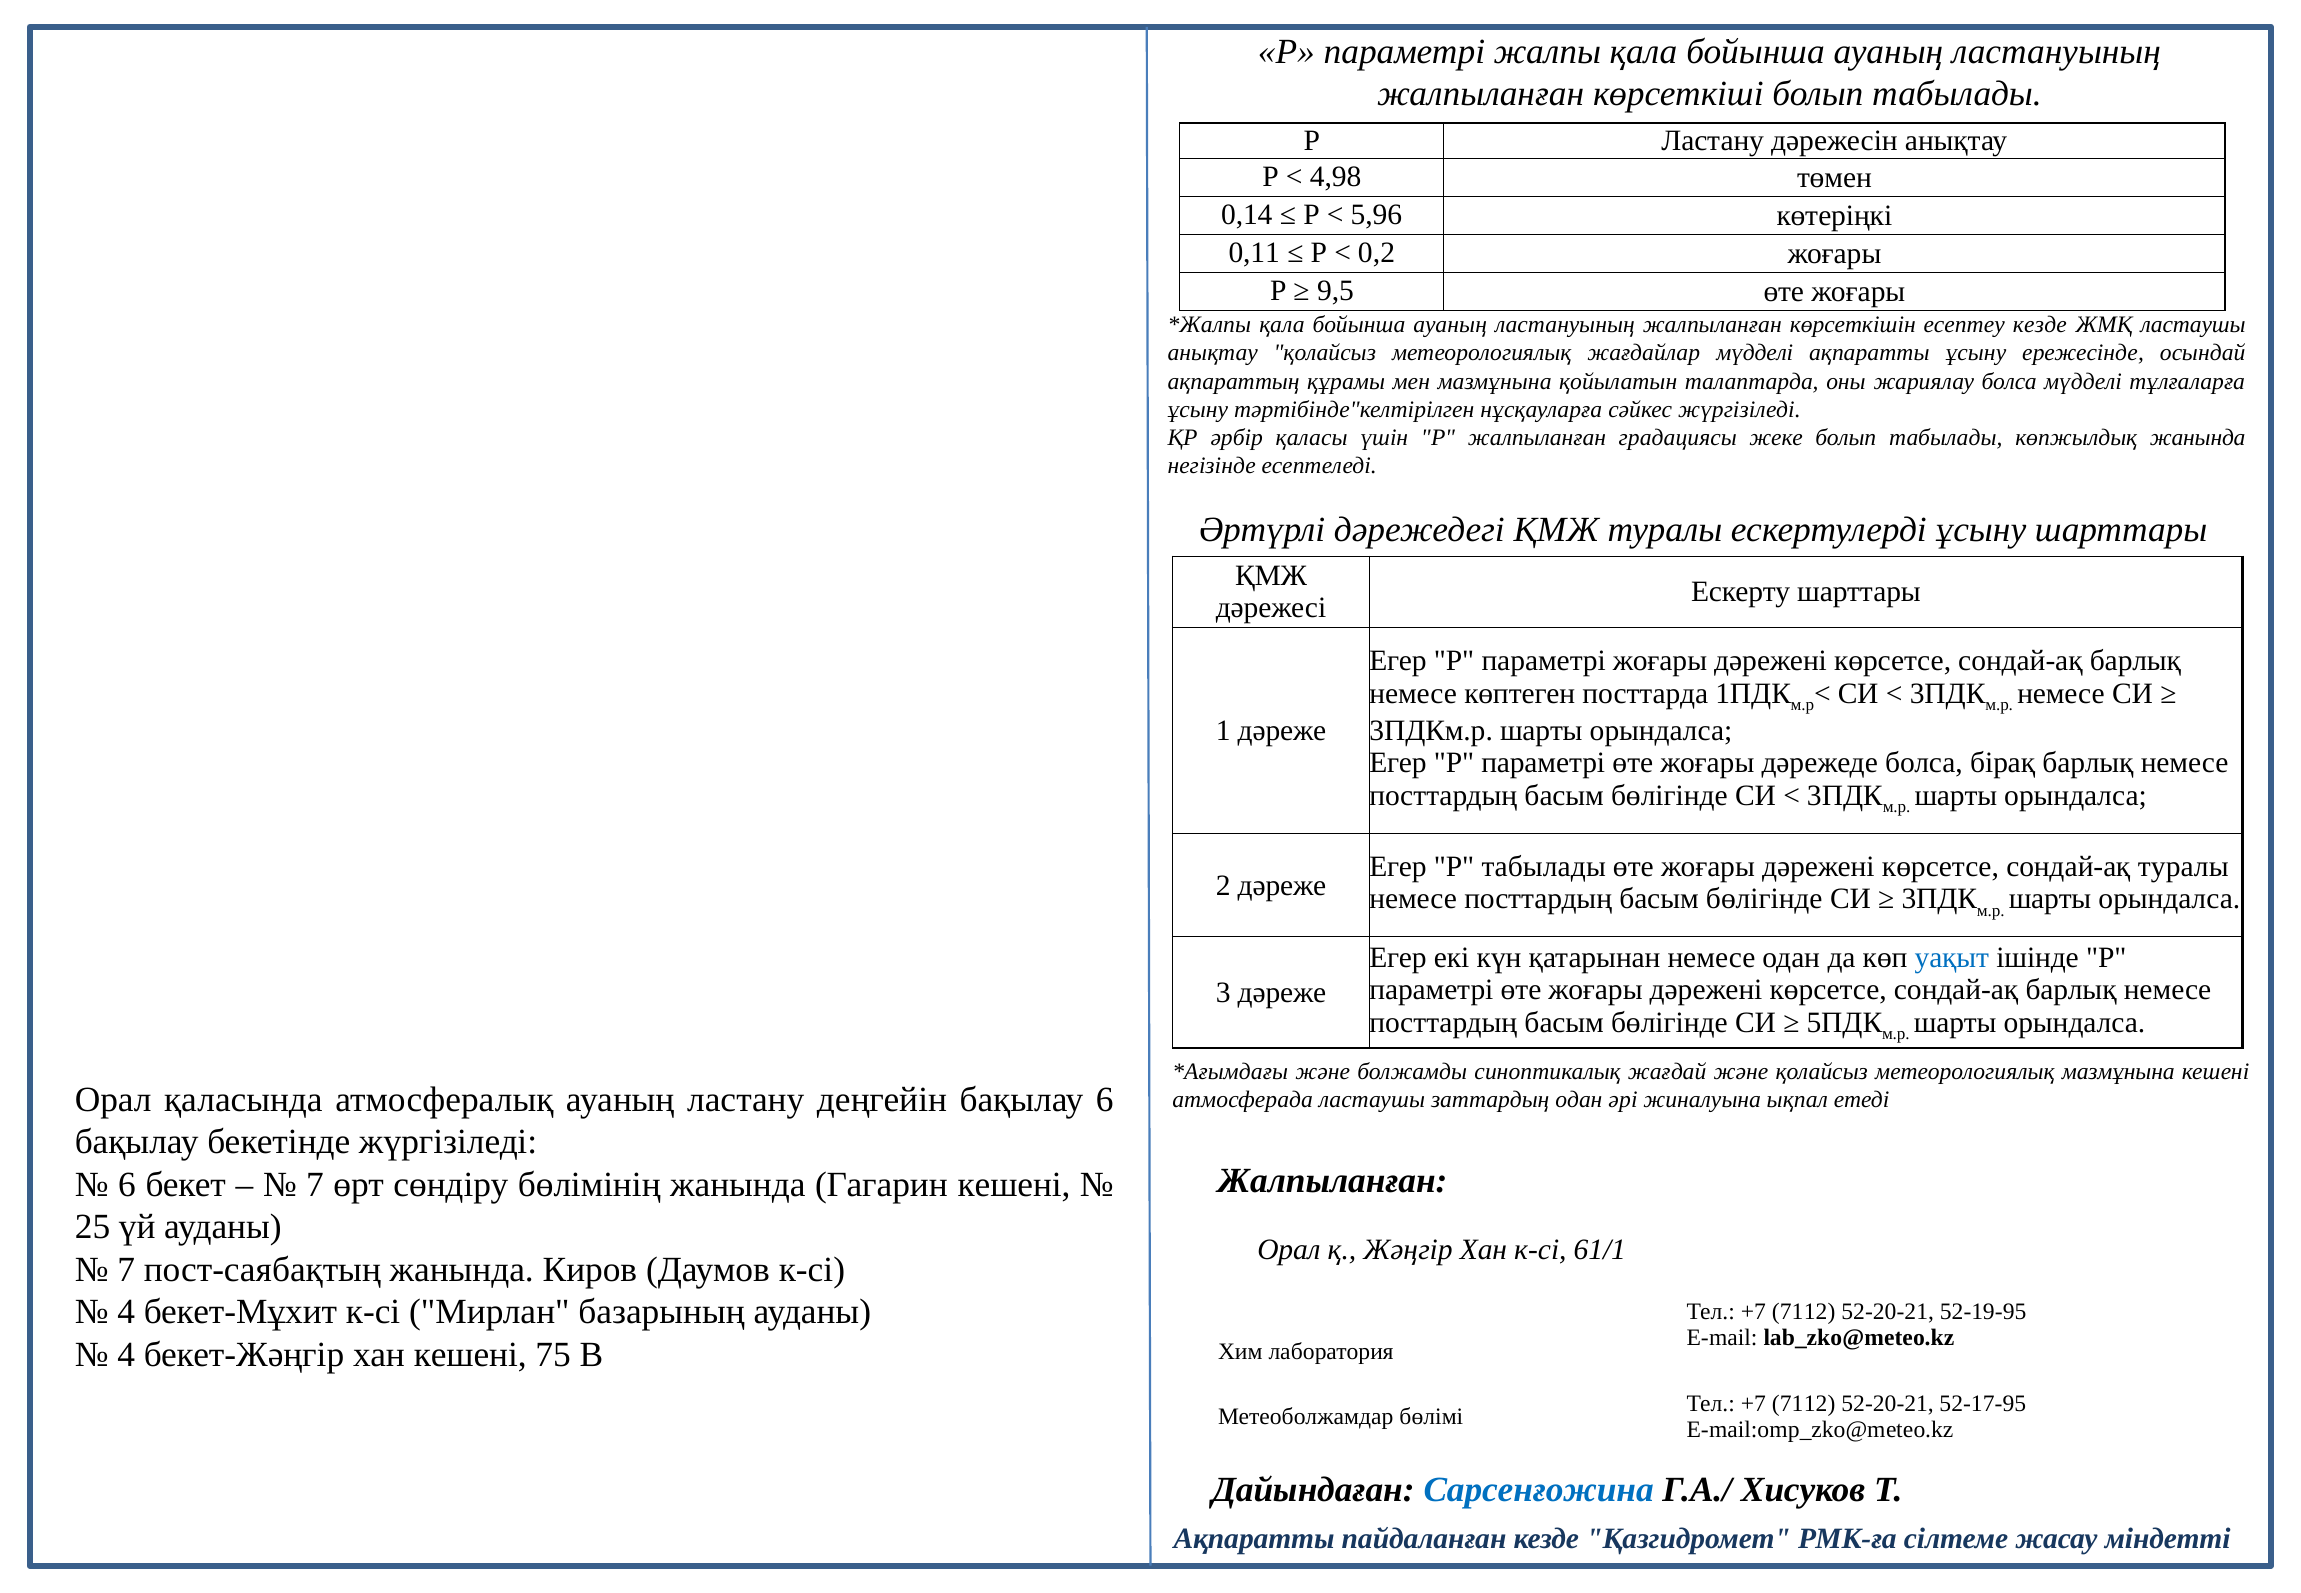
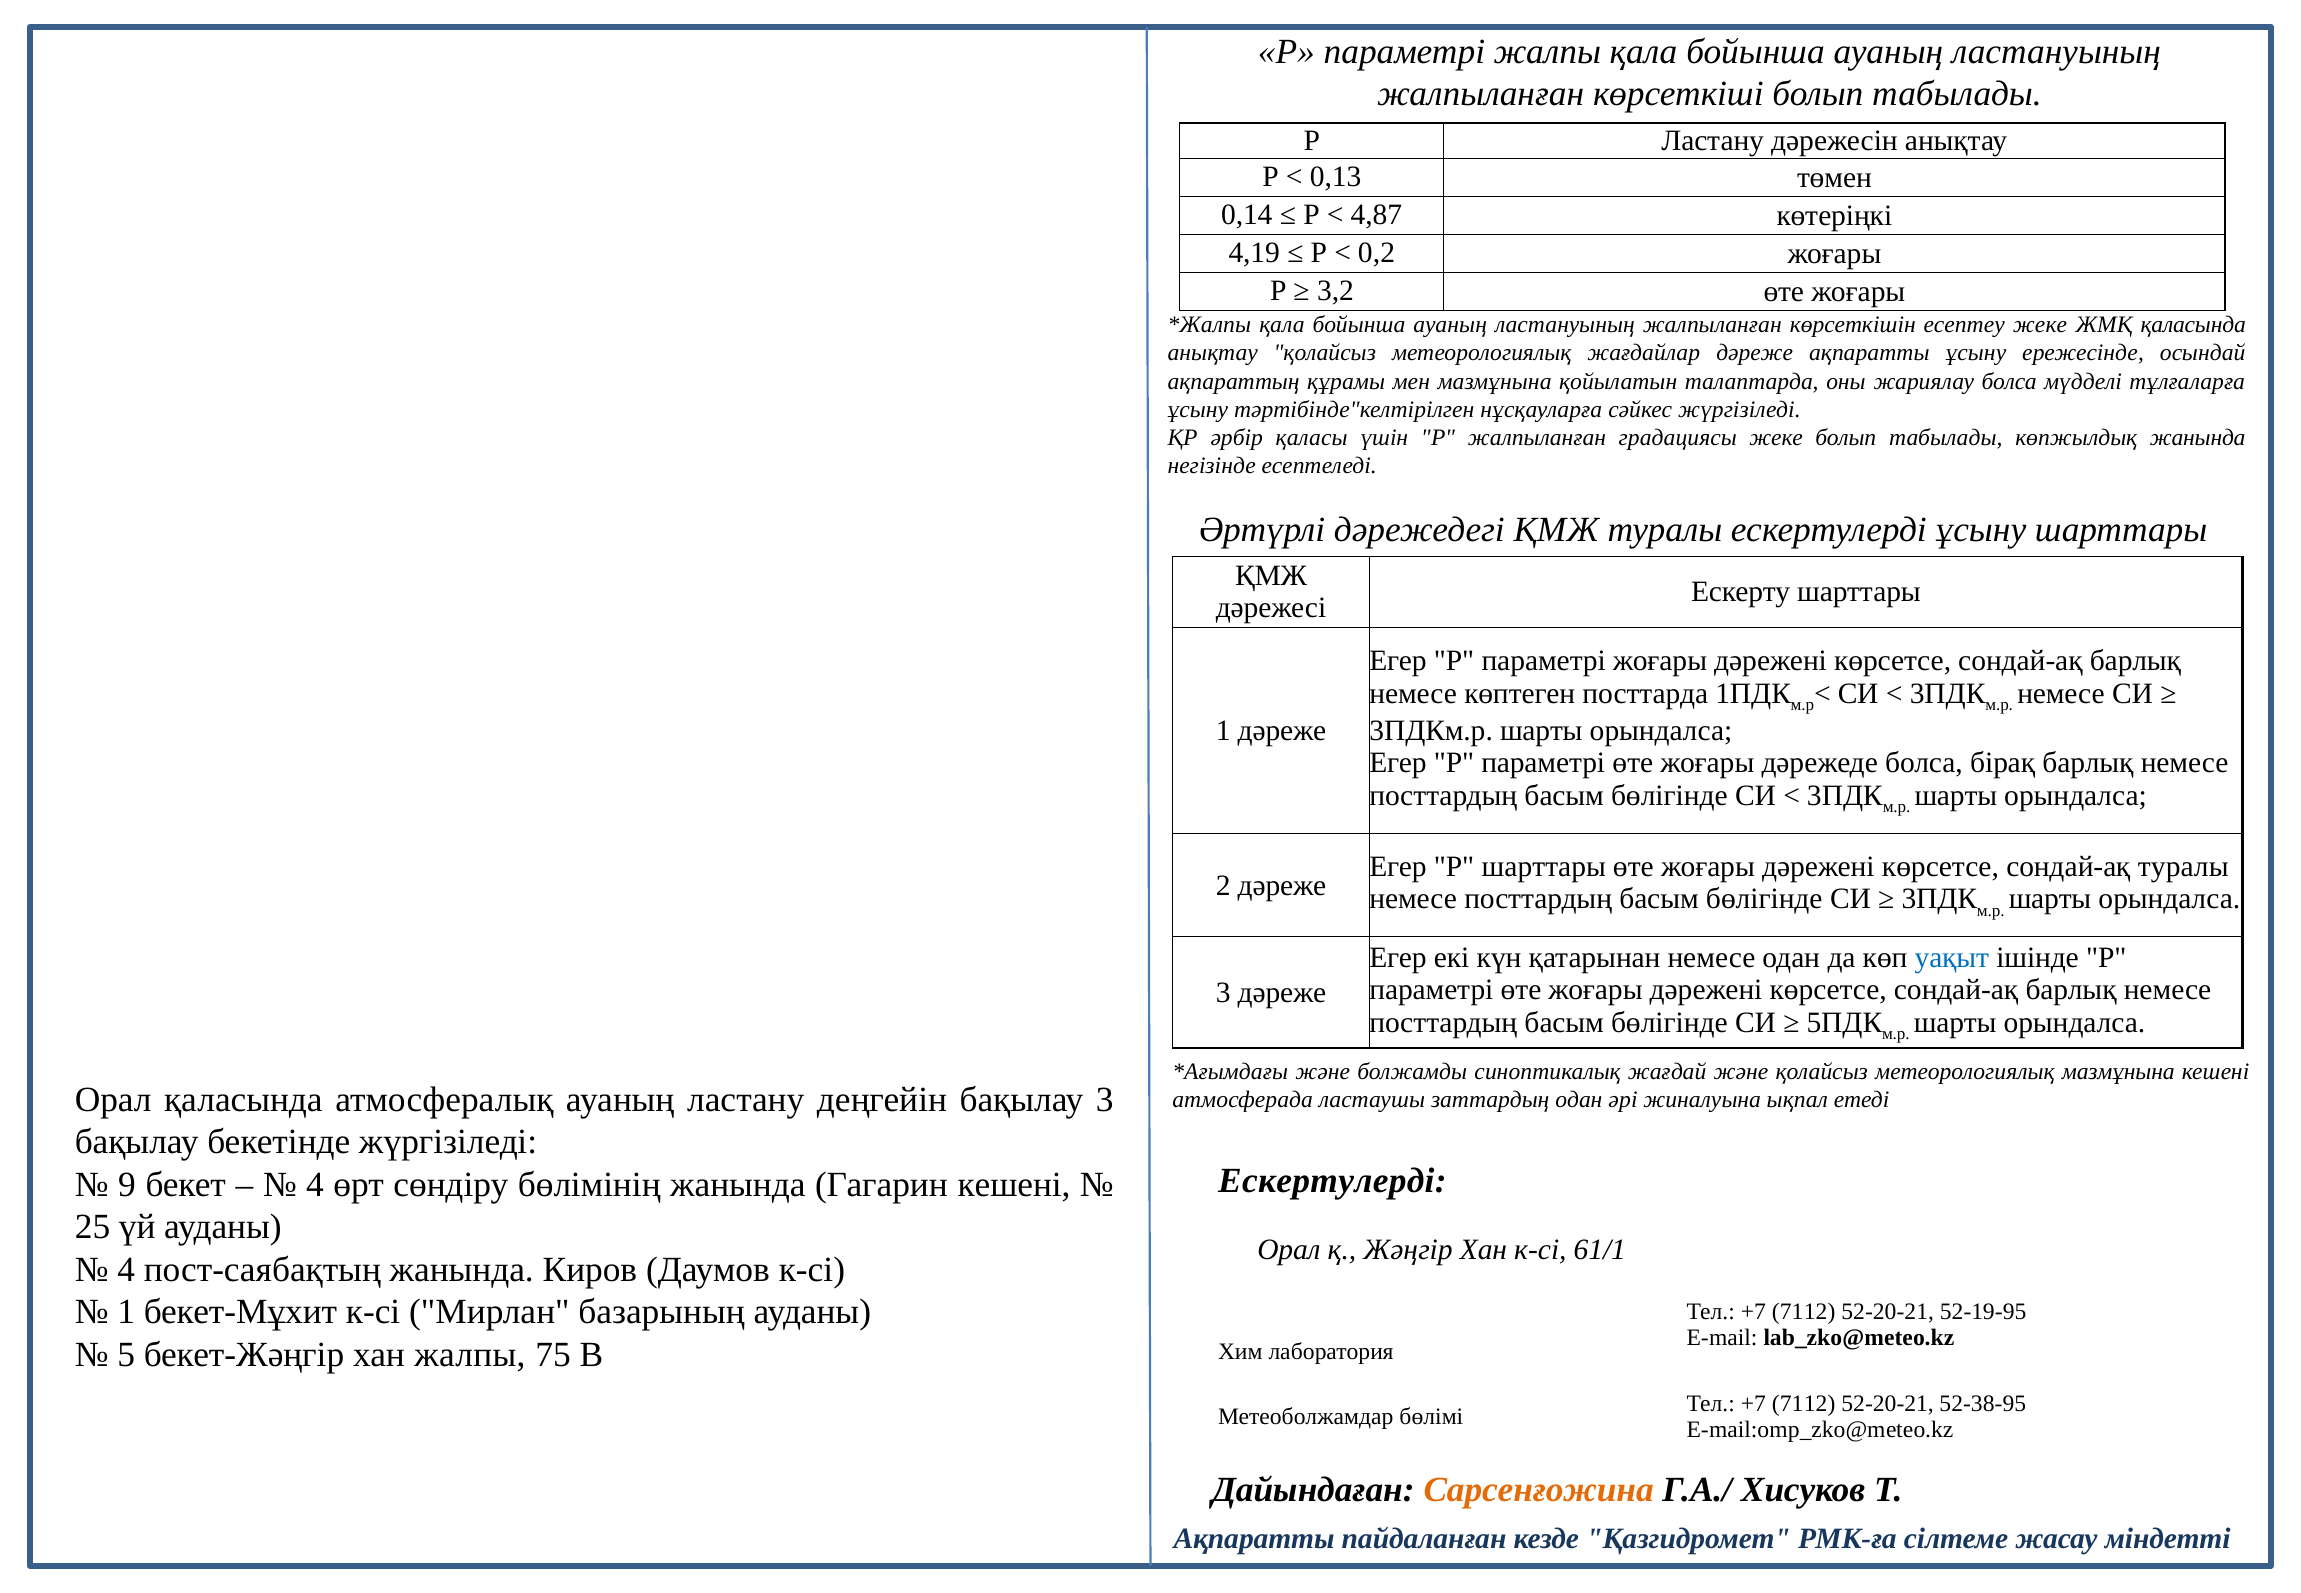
4,98: 4,98 -> 0,13 (1336, 177)
5,96: 5,96 -> 4,87 (1376, 215)
0,11: 0,11 -> 4,19 (1254, 253)
9,5: 9,5 -> 3,2 (1335, 291)
есептеу кезде: кезде -> жеке (2040, 325)
ЖМҚ ластаушы: ластаушы -> қаласында (2193, 325)
жағдайлар мүдделі: мүдделі -> дәреже (1755, 353)
Р табылады: табылады -> шарттары (1544, 867)
бақылау 6: 6 -> 3 (1105, 1100)
Жалпыланған: Жалпыланған -> Ескертулерді (1332, 1181)
6: 6 -> 9 (127, 1185)
7: 7 -> 4 (315, 1185)
7: 7 -> 4 (126, 1270)
4: 4 -> 1 (126, 1312)
4: 4 -> 5 (126, 1355)
хан кешені: кешені -> жалпы (470, 1355)
52-17-95: 52-17-95 -> 52-38-95 (1983, 1404)
Сарсенғожина colour: blue -> orange (1539, 1490)
